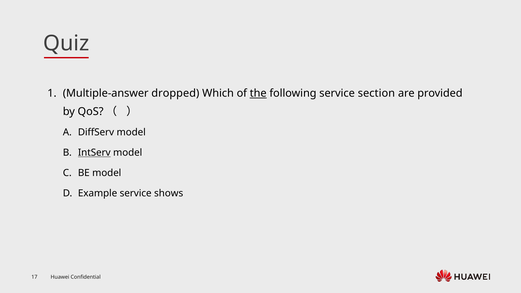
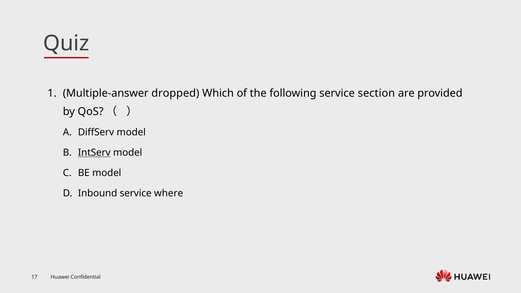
the underline: present -> none (258, 93)
Example: Example -> Inbound (98, 193)
shows: shows -> where (169, 193)
